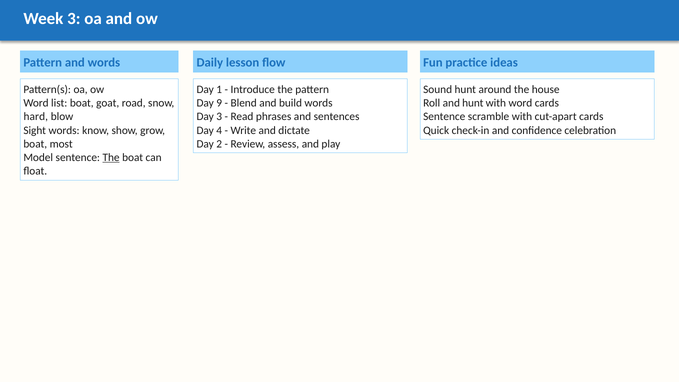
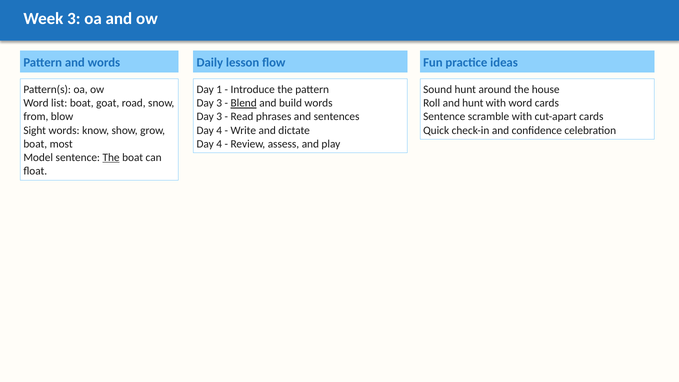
9: 9 -> 3 (219, 103)
Blend underline: none -> present (244, 103)
hard: hard -> from (36, 117)
2: 2 -> 4 (219, 144)
